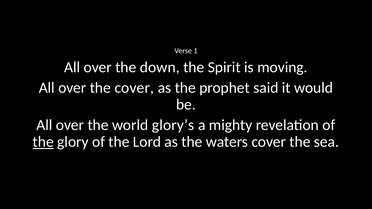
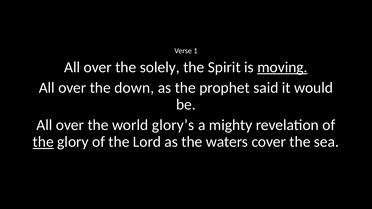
down: down -> solely (160, 67)
moving underline: none -> present (282, 67)
the cover: cover -> down (134, 88)
